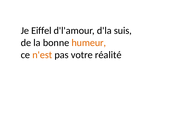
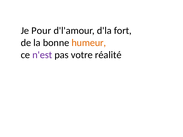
Eiffel: Eiffel -> Pour (41, 31)
suis: suis -> fort (123, 31)
n'est colour: orange -> purple (42, 55)
